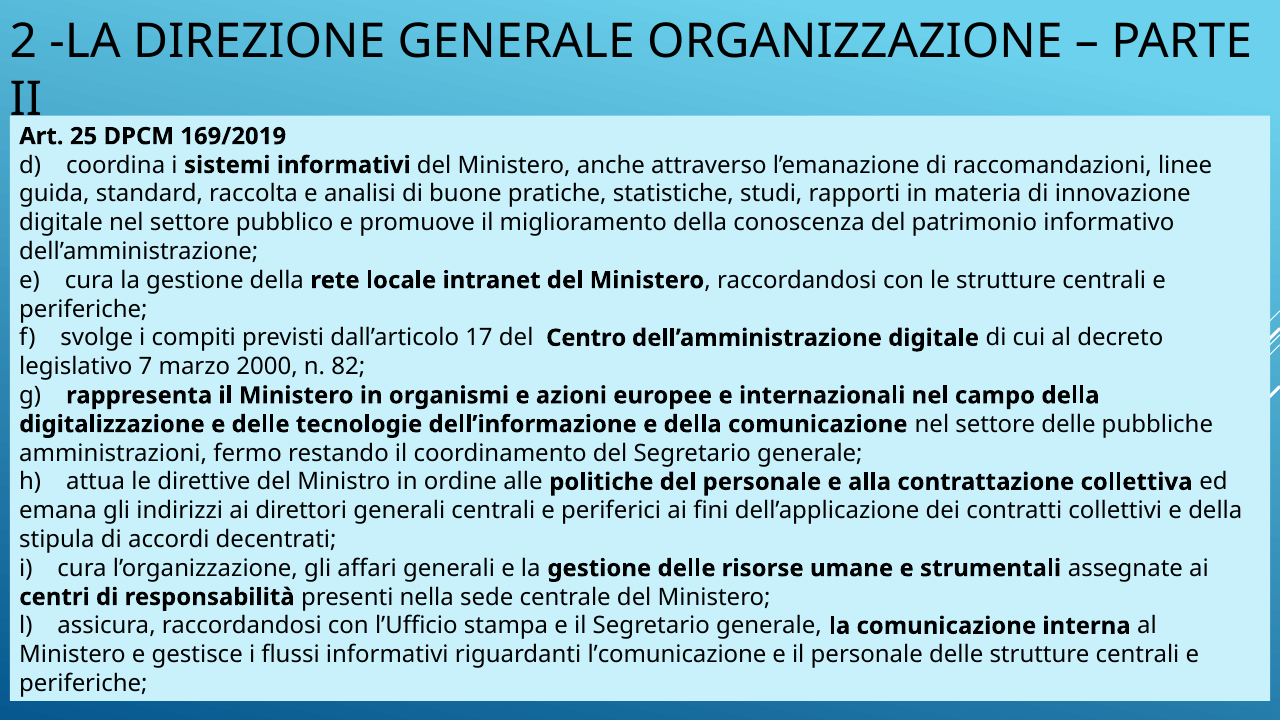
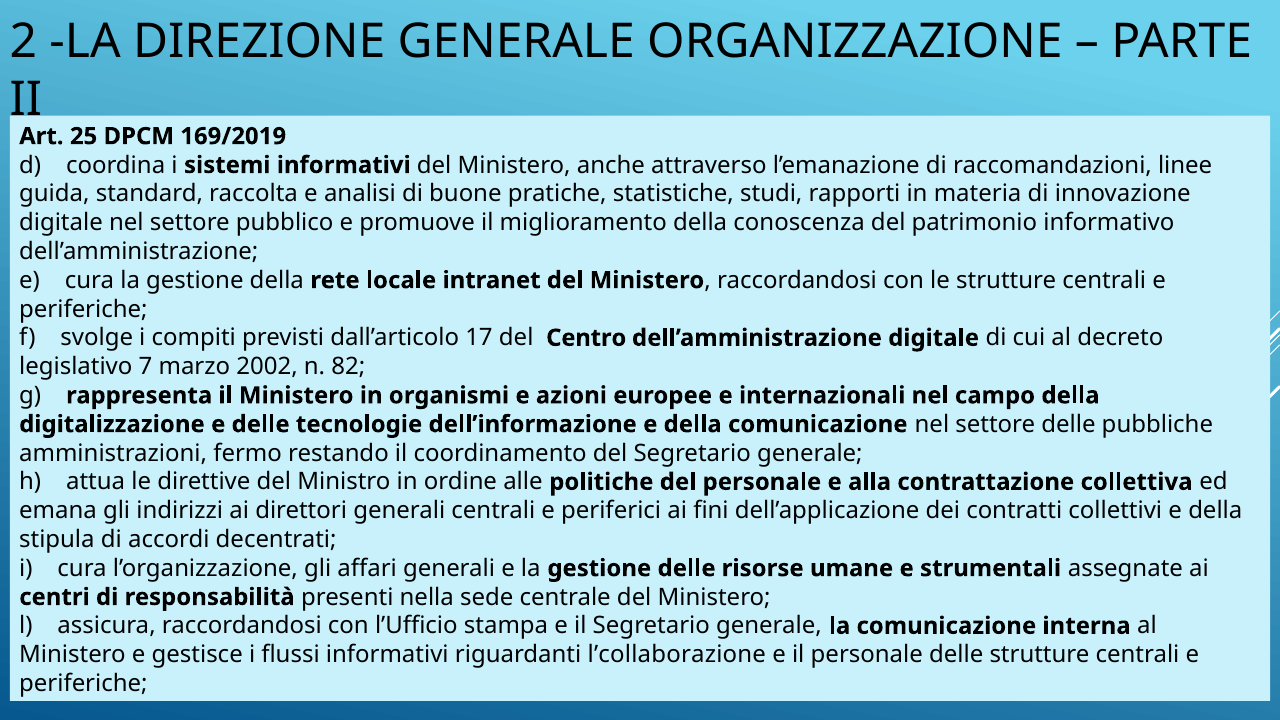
2000: 2000 -> 2002 (267, 367)
l’comunicazione: l’comunicazione -> l’collaborazione (677, 655)
